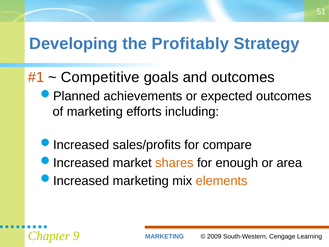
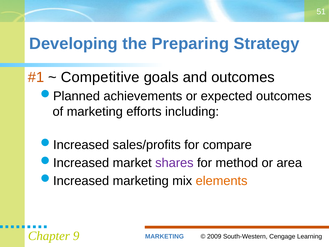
Profitably: Profitably -> Preparing (190, 44)
shares colour: orange -> purple (174, 163)
enough: enough -> method (237, 163)
